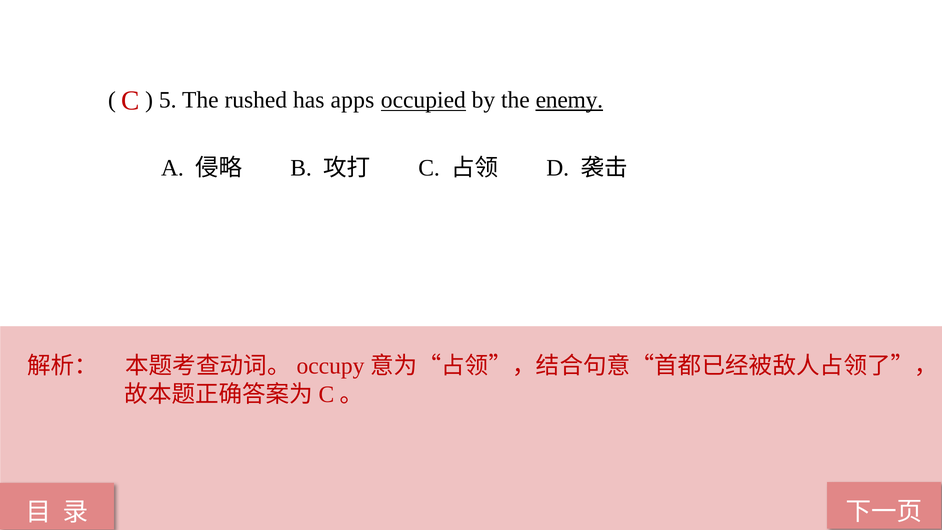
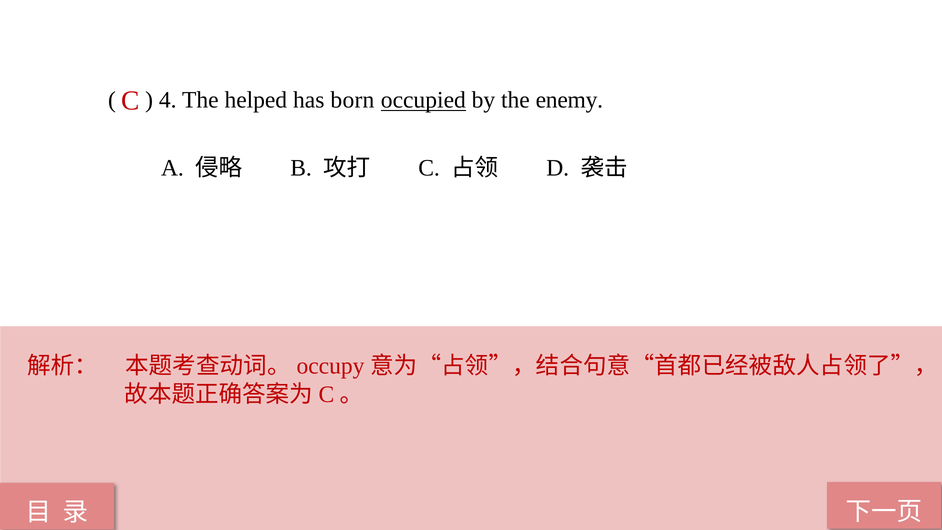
5: 5 -> 4 (168, 100)
rushed: rushed -> helped (256, 100)
apps: apps -> born (352, 100)
enemy underline: present -> none (569, 100)
